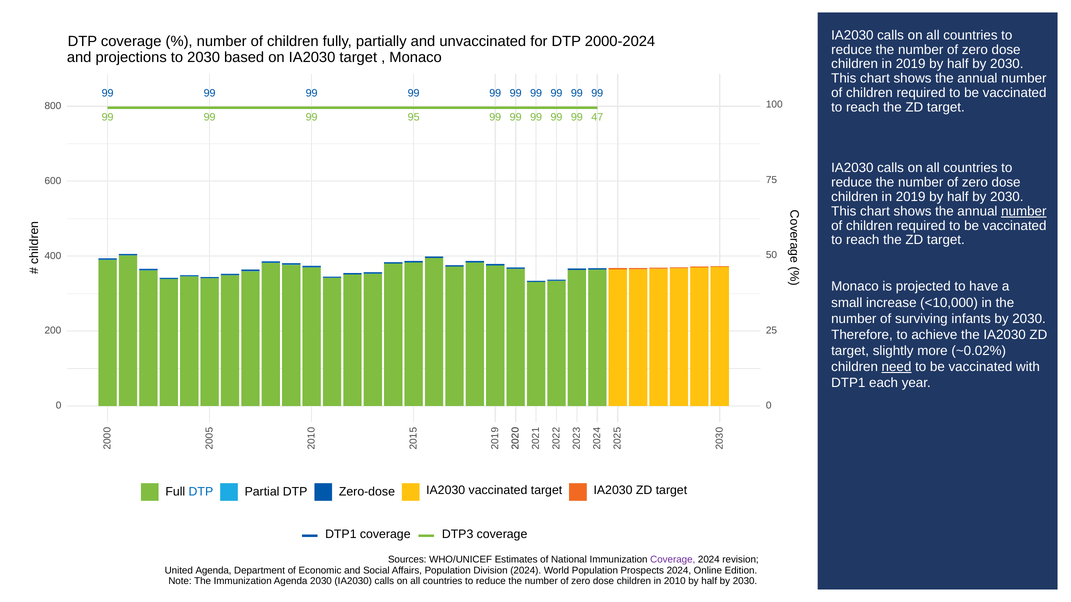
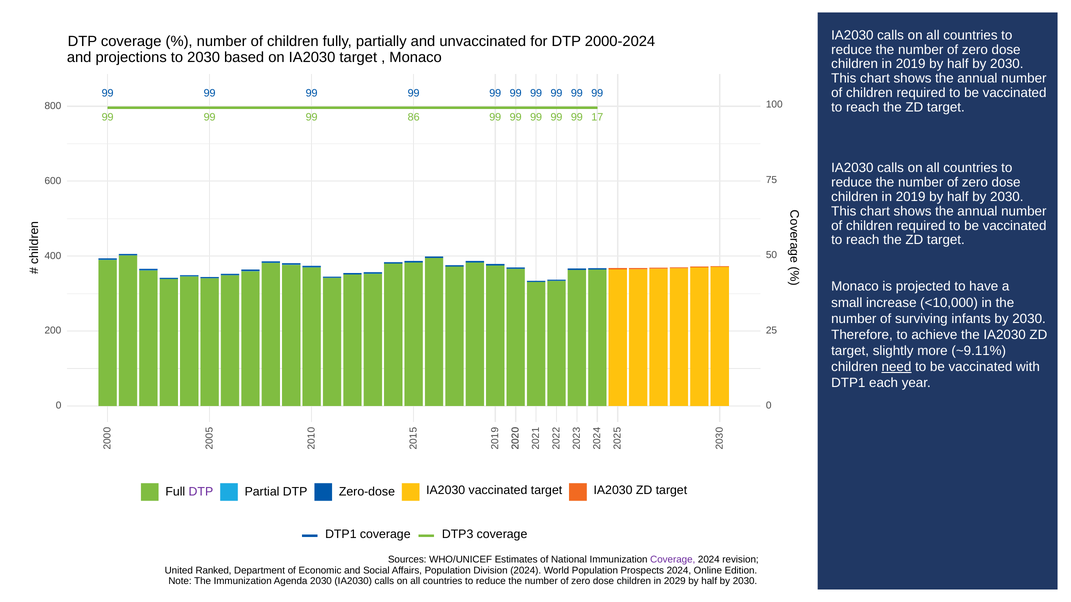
95: 95 -> 86 (414, 117)
47: 47 -> 17 (597, 117)
number underline: present -> none (1024, 211)
~0.02%: ~0.02% -> ~9.11% (979, 351)
DTP colour: blue -> purple (201, 492)
United Agenda: Agenda -> Ranked (213, 571)
2010: 2010 -> 2029 (675, 581)
